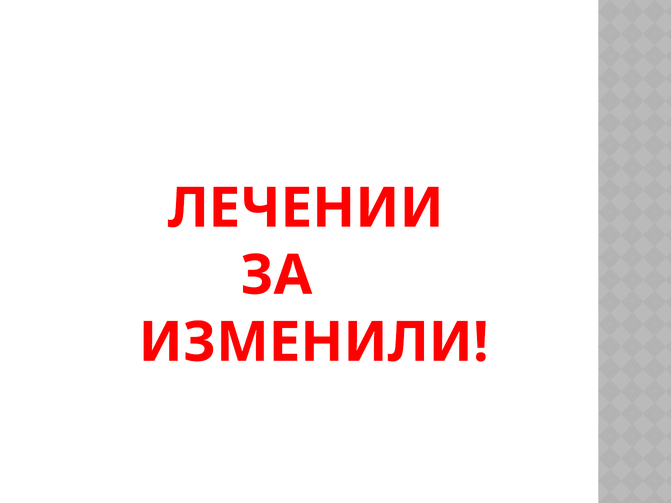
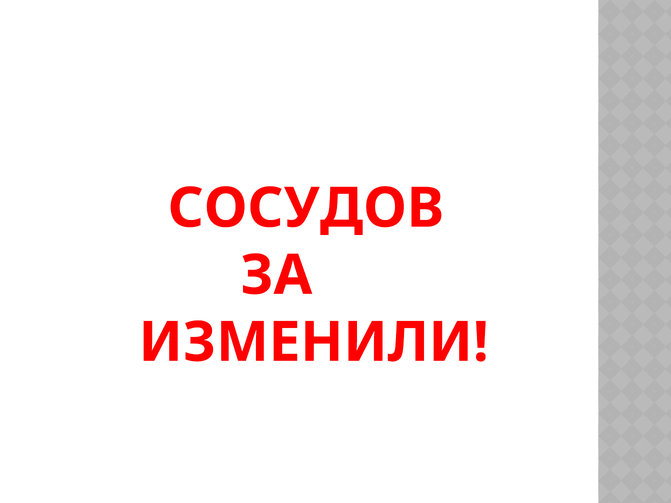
ЛЕЧЕНИИ: ЛЕЧЕНИИ -> СОСУДОВ (306, 208)
